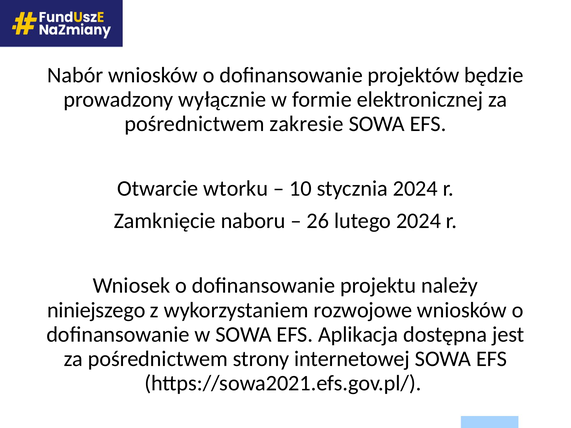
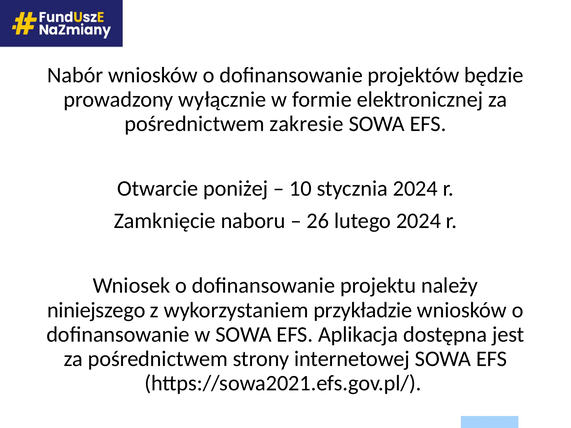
wtorku: wtorku -> poniżej (236, 189)
rozwojowe: rozwojowe -> przykładzie (363, 310)
